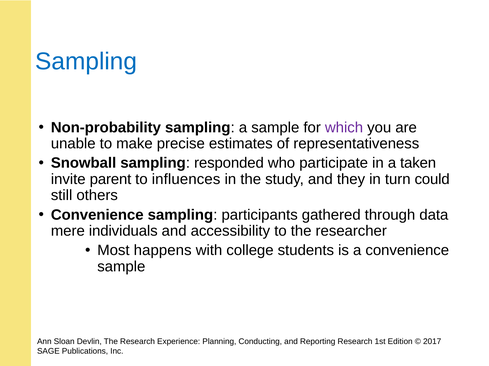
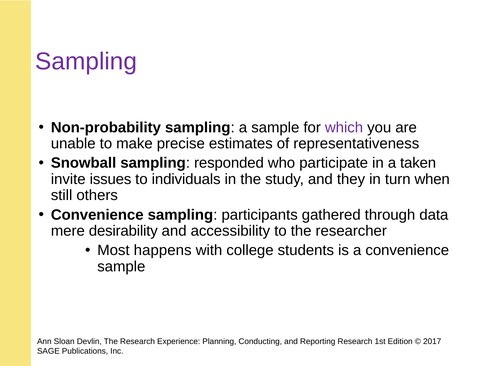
Sampling colour: blue -> purple (86, 62)
parent: parent -> issues (111, 180)
influences: influences -> individuals (186, 180)
could: could -> when (432, 180)
individuals: individuals -> desirability (123, 231)
